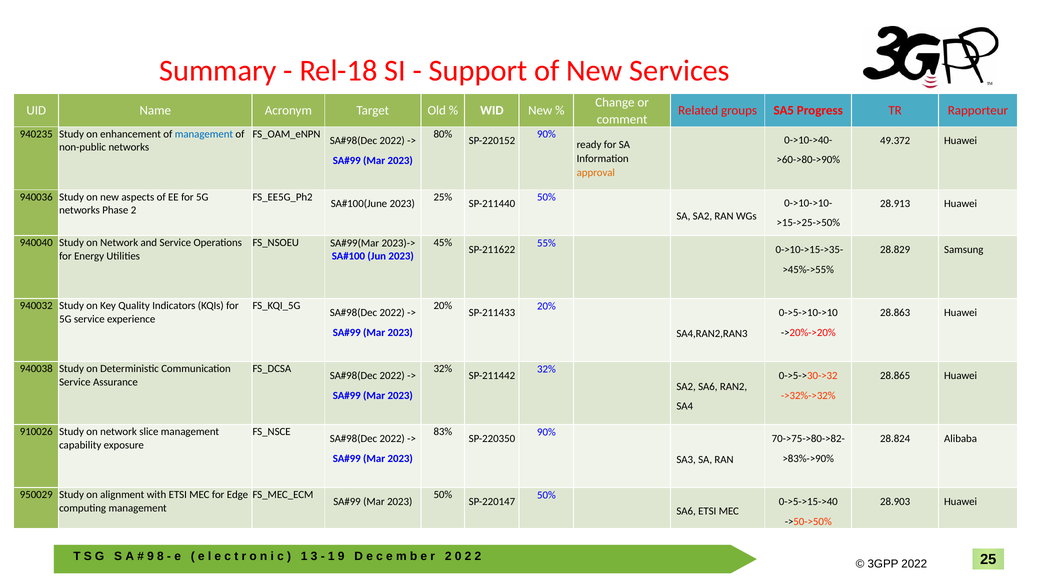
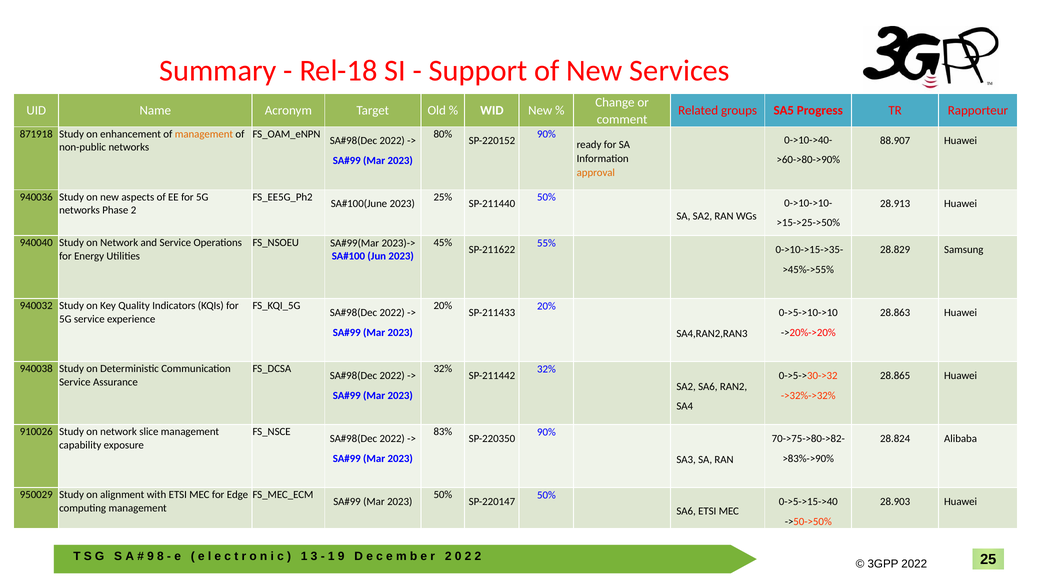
940235: 940235 -> 871918 (36, 134)
management colour: blue -> orange (204, 134)
49.372: 49.372 -> 88.907 (895, 141)
